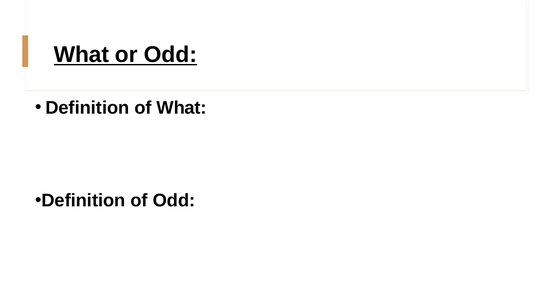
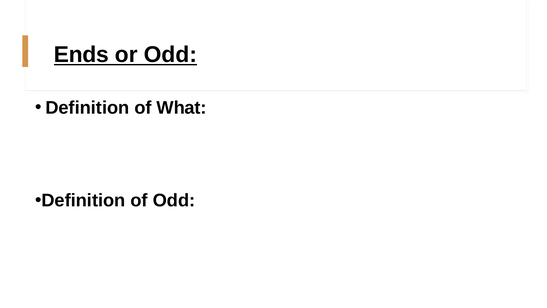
What: What -> Ends (81, 55)
